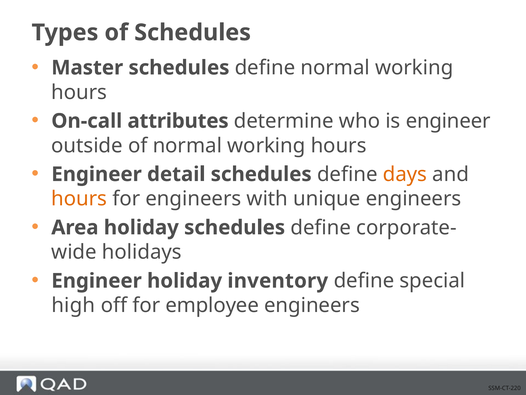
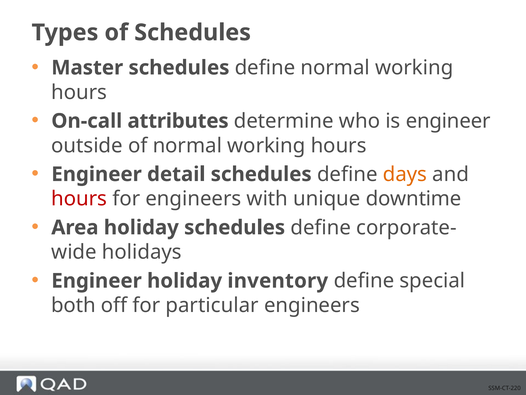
hours colour: orange -> red (79, 199)
unique engineers: engineers -> downtime (414, 199)
high: high -> both (73, 305)
employee: employee -> particular (212, 305)
